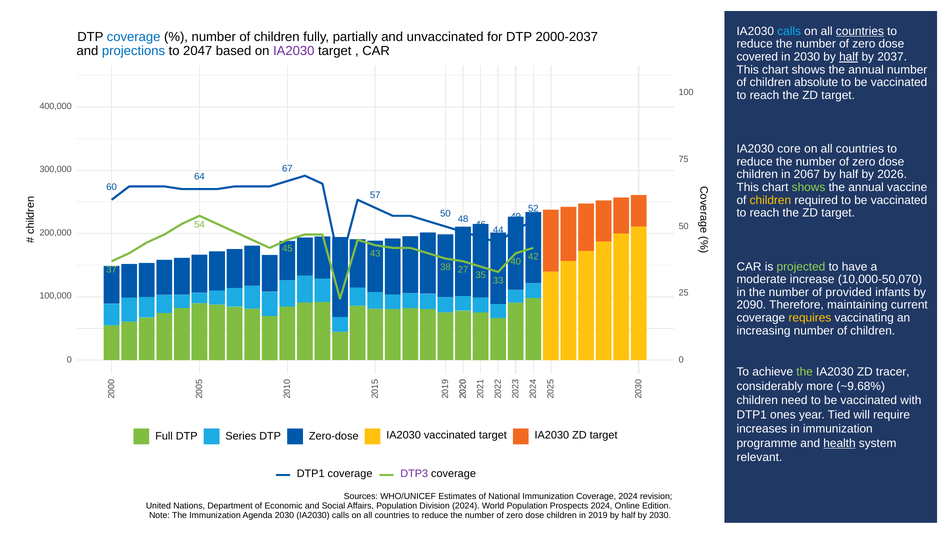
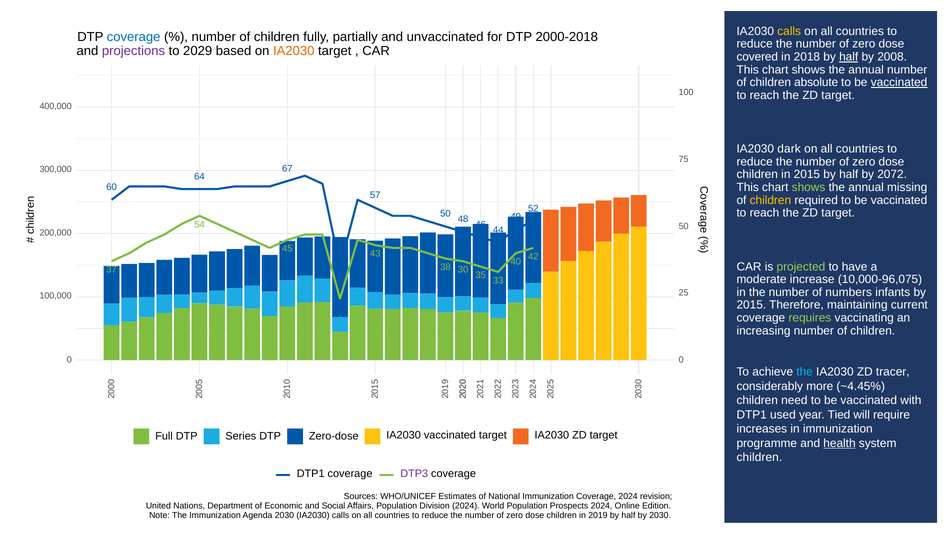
calls colour: light blue -> yellow (789, 31)
countries underline: present -> none (860, 31)
2000-2037: 2000-2037 -> 2000-2018 (567, 37)
projections colour: blue -> purple (134, 51)
2047: 2047 -> 2029 (198, 51)
IA2030 colour: purple -> orange (294, 51)
in 2030: 2030 -> 2018 (807, 57)
2037: 2037 -> 2008 (892, 57)
vaccinated underline: none -> present (899, 82)
core: core -> dark (789, 149)
in 2067: 2067 -> 2015 (807, 174)
2026: 2026 -> 2072 (892, 174)
vaccine: vaccine -> missing (907, 187)
27: 27 -> 30 (463, 270)
10,000-50,070: 10,000-50,070 -> 10,000-96,075 (880, 279)
provided: provided -> numbers (849, 292)
2090: 2090 -> 2015 (751, 305)
requires colour: yellow -> light green (810, 318)
the colour: light green -> light blue (805, 372)
~9.68%: ~9.68% -> ~4.45% (861, 386)
ones: ones -> used (783, 414)
relevant: relevant -> children (759, 457)
